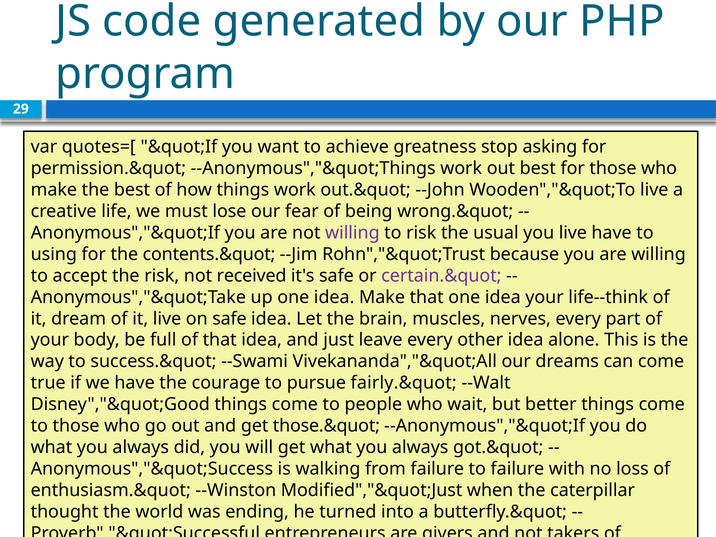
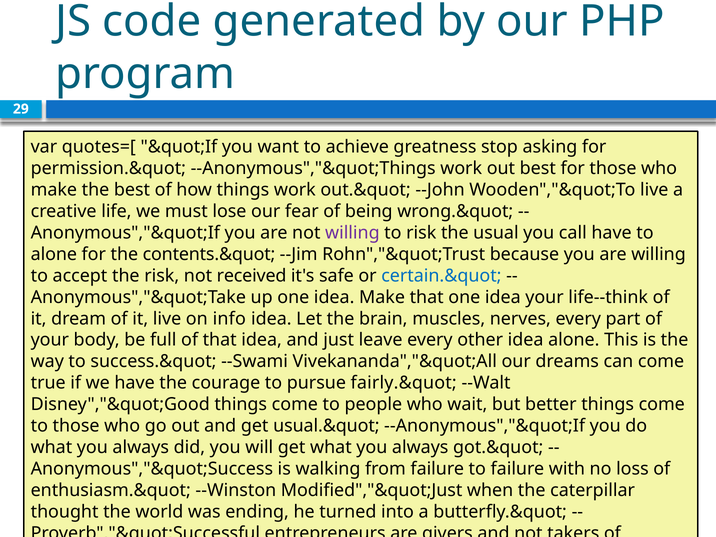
you live: live -> call (573, 233)
using: using -> alone (54, 254)
certain.&quot colour: purple -> blue (441, 276)
on safe: safe -> info (229, 319)
those.&quot: those.&quot -> usual.&quot (326, 426)
